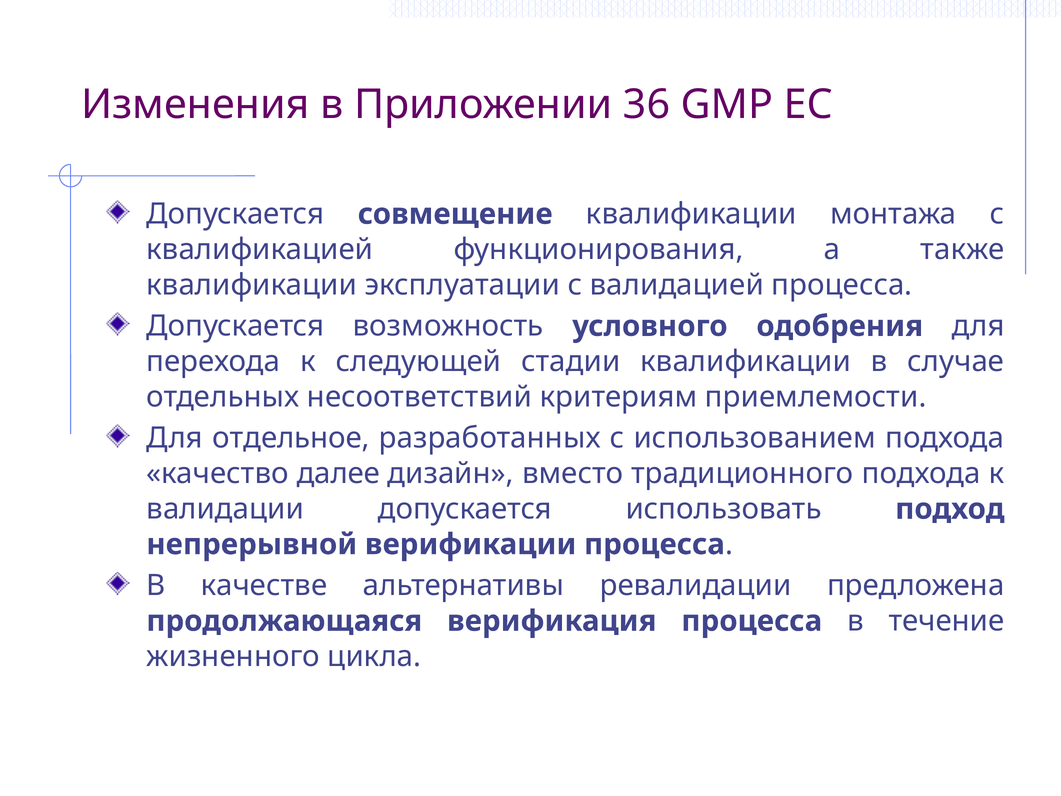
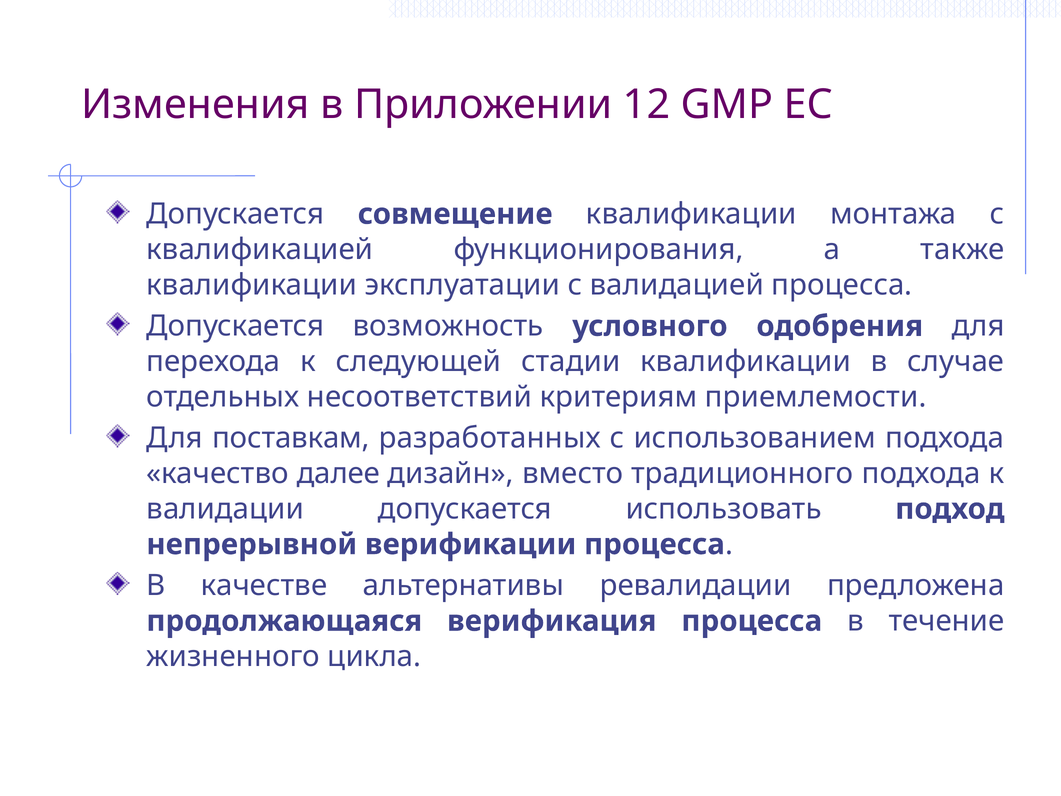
36: 36 -> 12 (647, 105)
отдельное: отдельное -> поставкам (291, 438)
